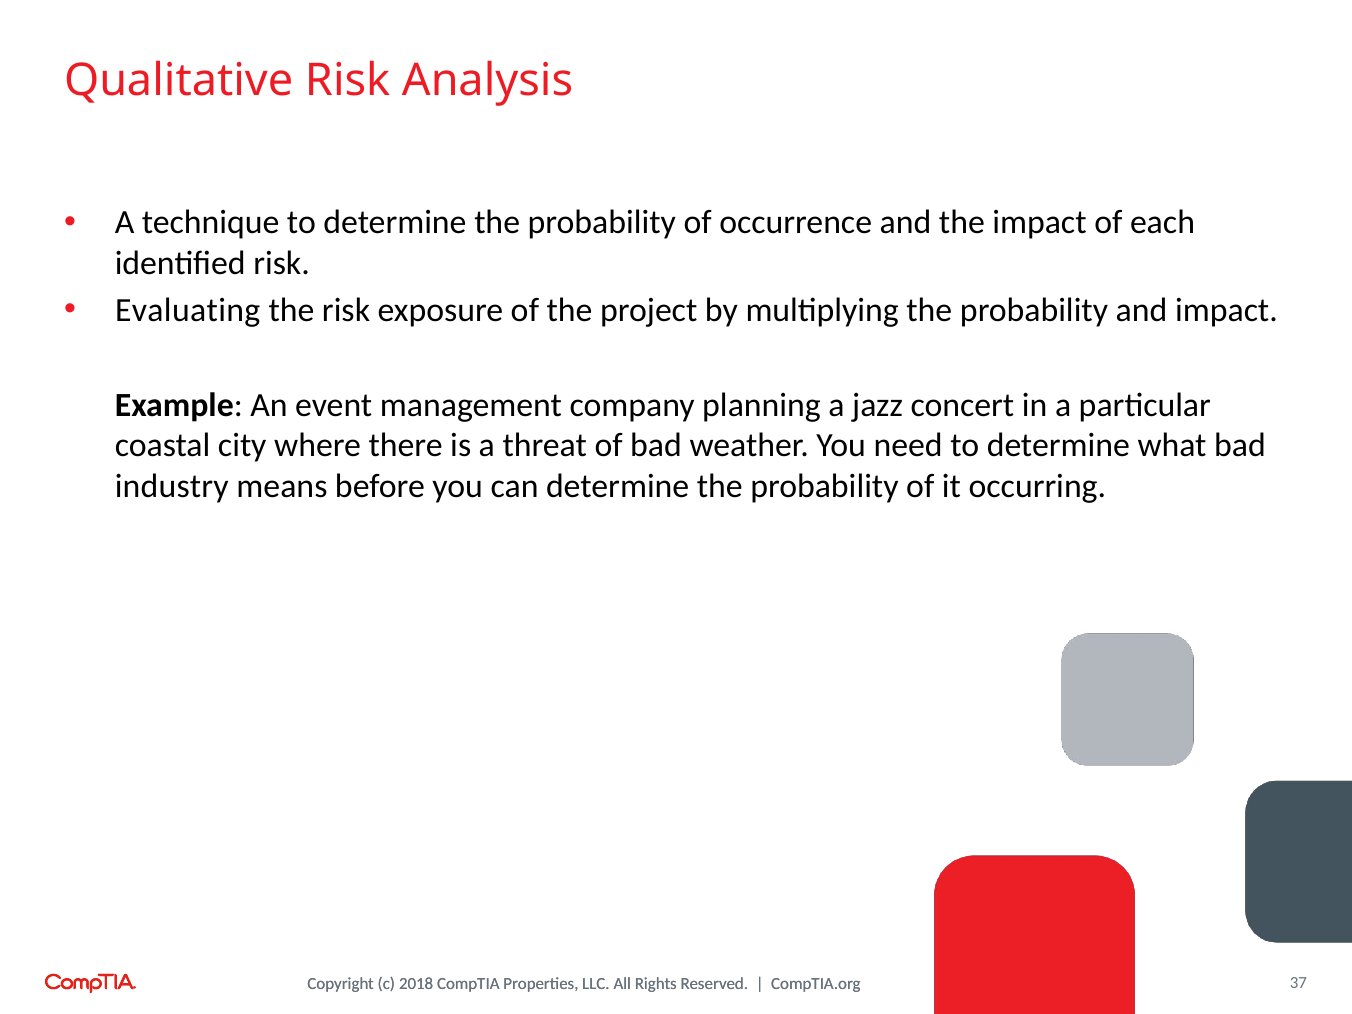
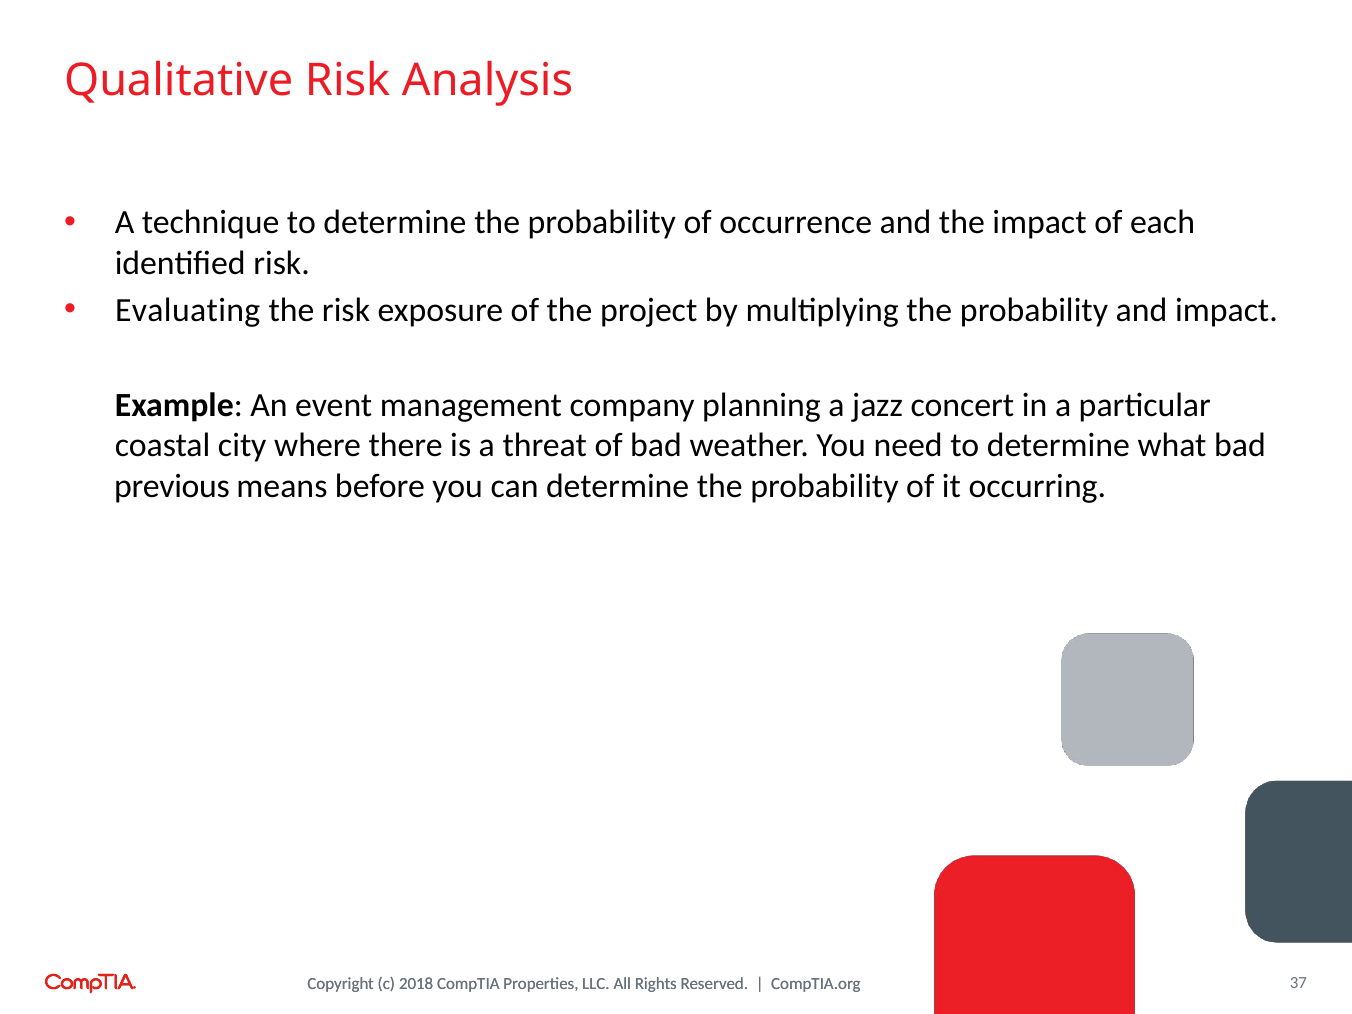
industry: industry -> previous (172, 486)
